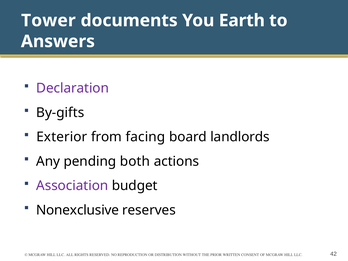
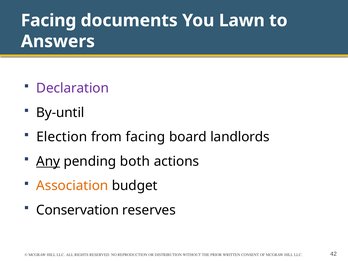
Tower: Tower -> Facing (49, 21)
Earth: Earth -> Lawn (242, 21)
By-gifts: By-gifts -> By-until (60, 113)
Exterior: Exterior -> Election (62, 137)
Any underline: none -> present (48, 161)
Association colour: purple -> orange (72, 186)
Nonexclusive: Nonexclusive -> Conservation (78, 210)
